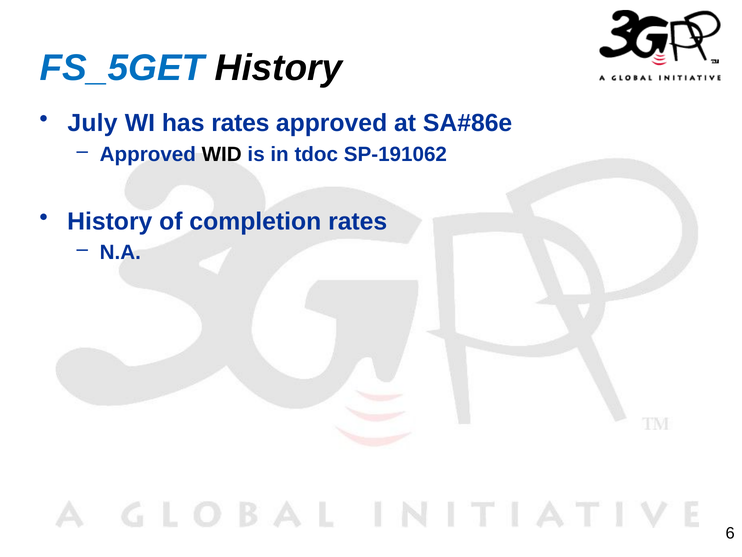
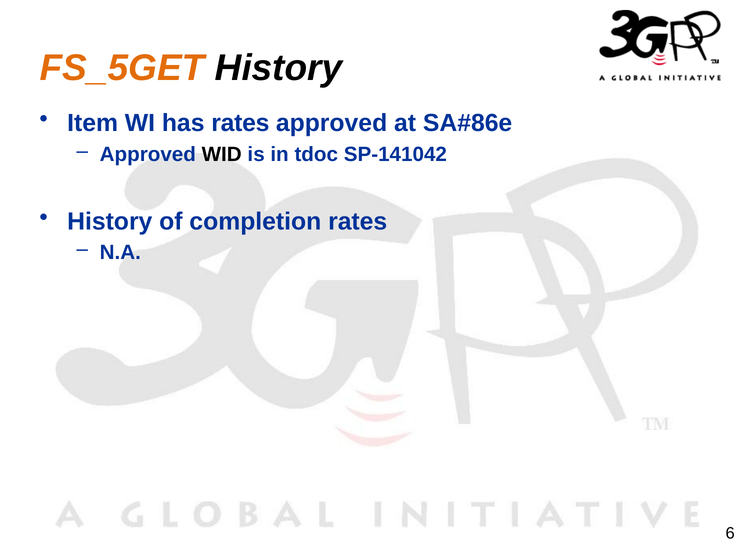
FS_5GET colour: blue -> orange (122, 68)
July: July -> Item (93, 123)
SP-191062: SP-191062 -> SP-141042 (395, 154)
